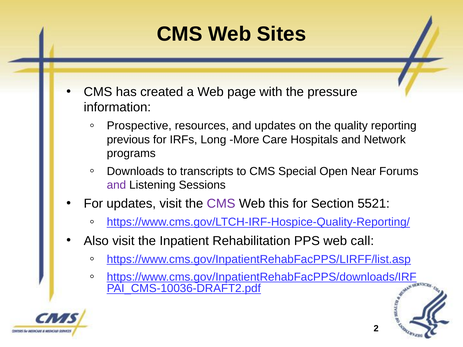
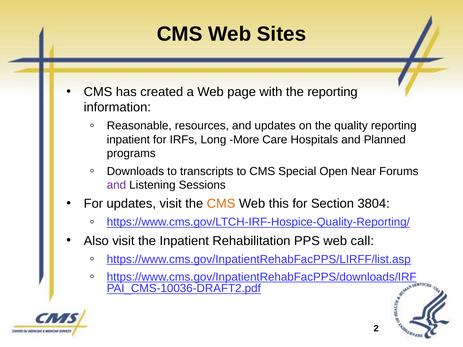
the pressure: pressure -> reporting (333, 92)
Prospective: Prospective -> Reasonable (139, 126)
previous: previous -> inpatient (128, 140)
Network: Network -> Planned (385, 140)
CMS colour: purple -> orange (221, 204)
5521: 5521 -> 3804 (374, 204)
